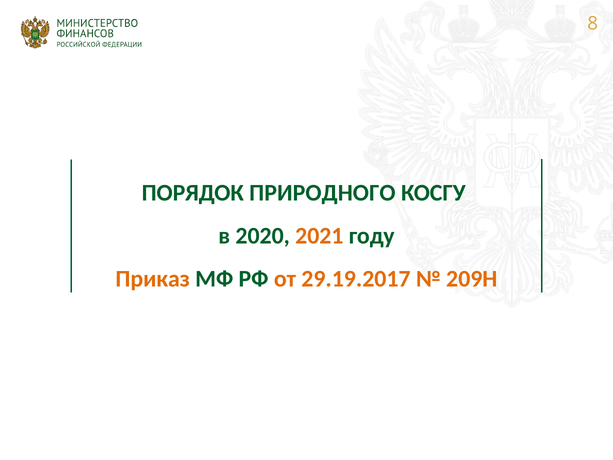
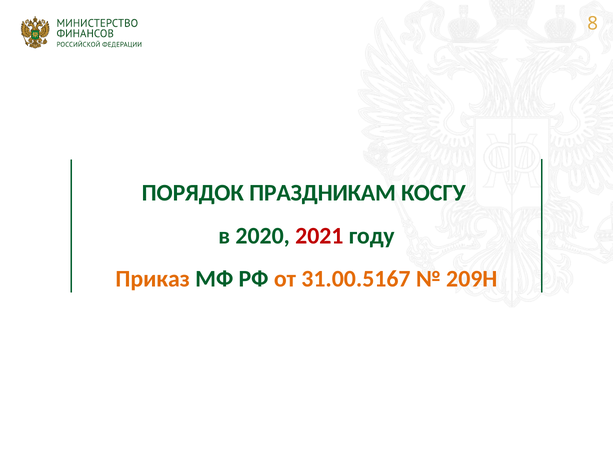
ПРИРОДНОГО: ПРИРОДНОГО -> ПРАЗДНИКАМ (323, 193)
2021 colour: orange -> red (319, 236)
29.19.2017: 29.19.2017 -> 31.00.5167 (356, 279)
